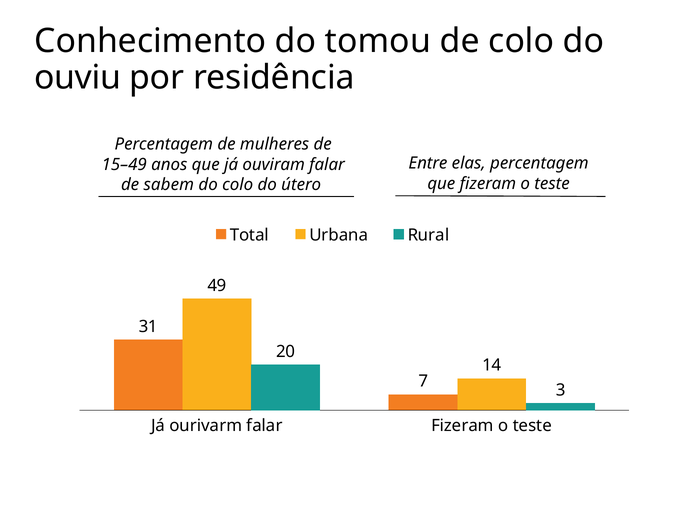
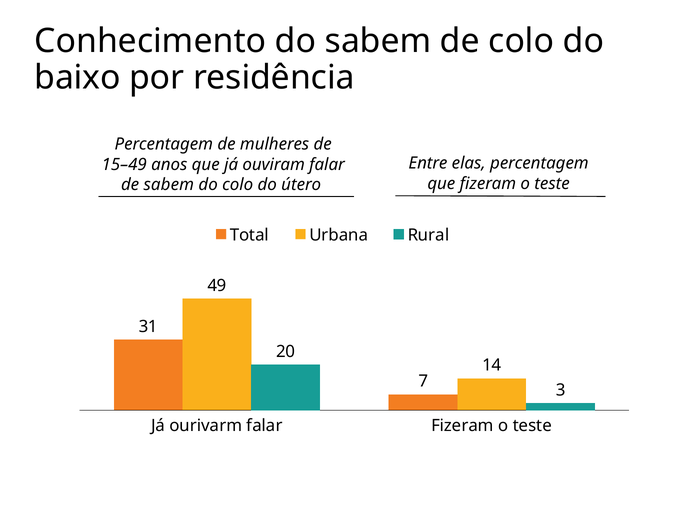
do tomou: tomou -> sabem (378, 41)
ouviu: ouviu -> baixo (77, 78)
